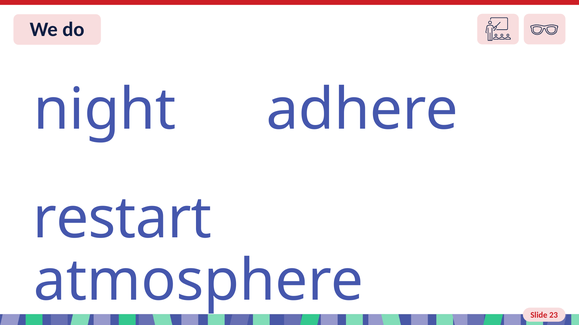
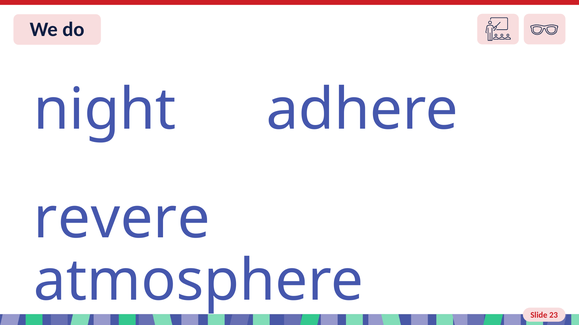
restart: restart -> revere (122, 219)
